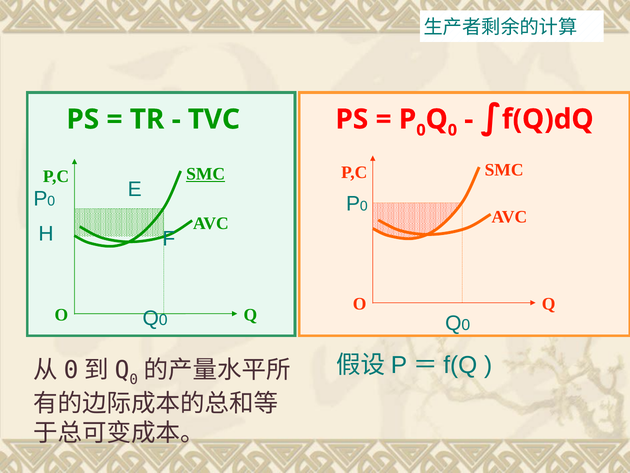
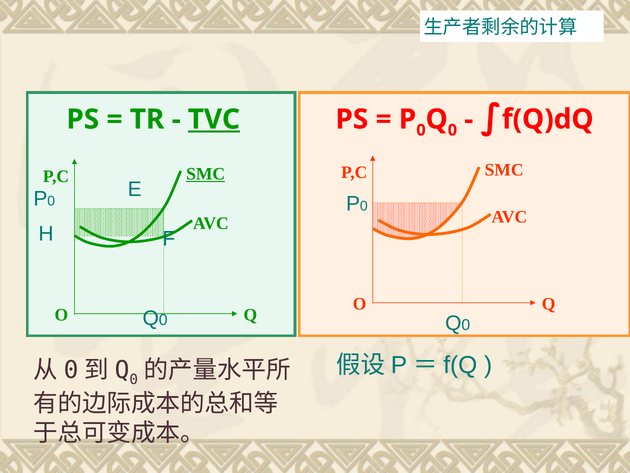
TVC underline: none -> present (214, 119)
